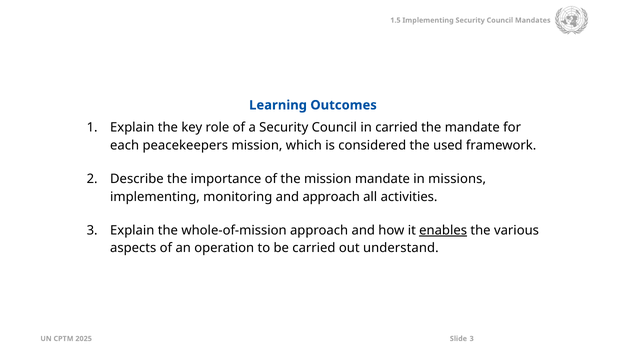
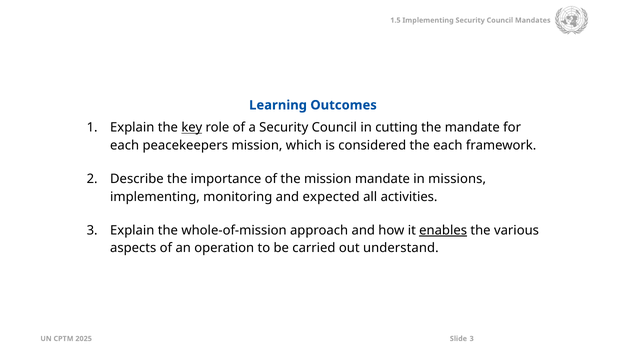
key underline: none -> present (192, 128)
in carried: carried -> cutting (397, 128)
the used: used -> each (448, 146)
and approach: approach -> expected (331, 197)
